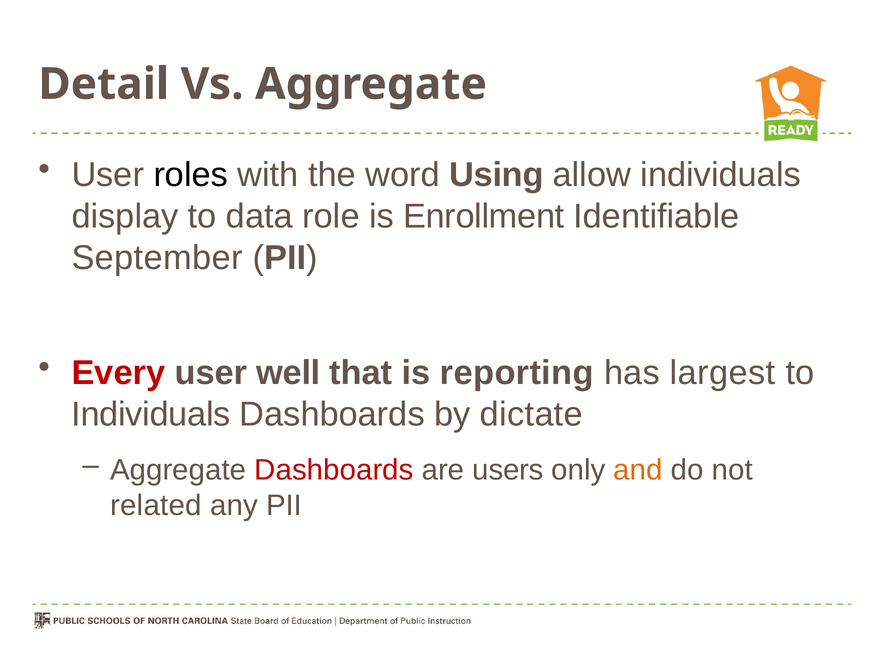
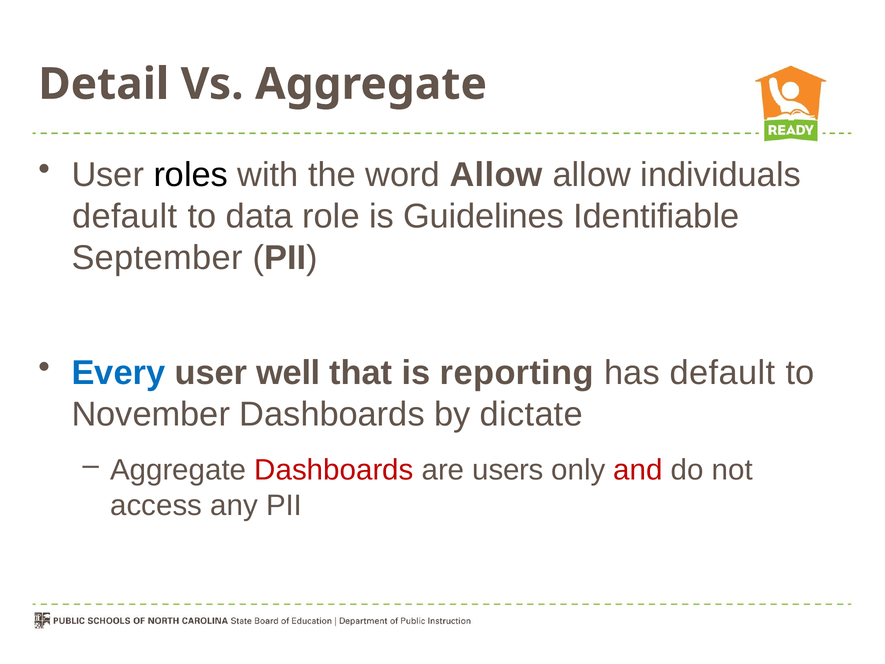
word Using: Using -> Allow (496, 175)
display: display -> default (125, 216)
Enrollment: Enrollment -> Guidelines (484, 216)
Every colour: red -> blue (118, 373)
has largest: largest -> default (723, 373)
Individuals: Individuals -> November (151, 414)
and colour: orange -> red (638, 470)
related: related -> access (156, 505)
